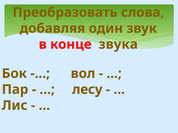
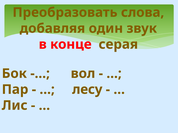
звука: звука -> серая (118, 45)
